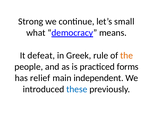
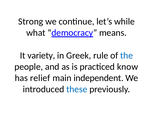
small: small -> while (124, 21)
defeat: defeat -> variety (41, 55)
the colour: orange -> blue (127, 55)
forms: forms -> know (128, 67)
